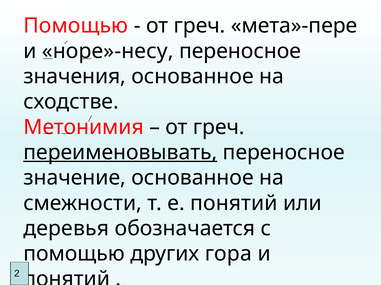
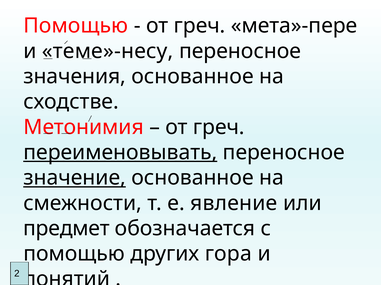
норе»-несу: норе»-несу -> теме»-несу (108, 51)
значение underline: none -> present (75, 178)
е понятий: понятий -> явление (234, 204)
деревья: деревья -> предмет (66, 229)
